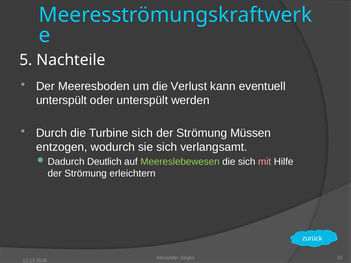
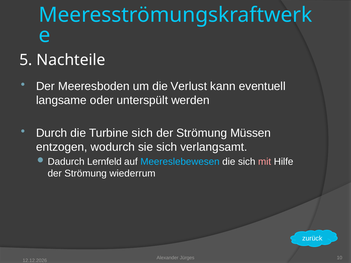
unterspült: unterspült -> langsame (61, 100)
Deutlich: Deutlich -> Lernfeld (104, 162)
Meereslebewesen colour: light green -> light blue (180, 162)
erleichtern: erleichtern -> wiederrum (132, 174)
